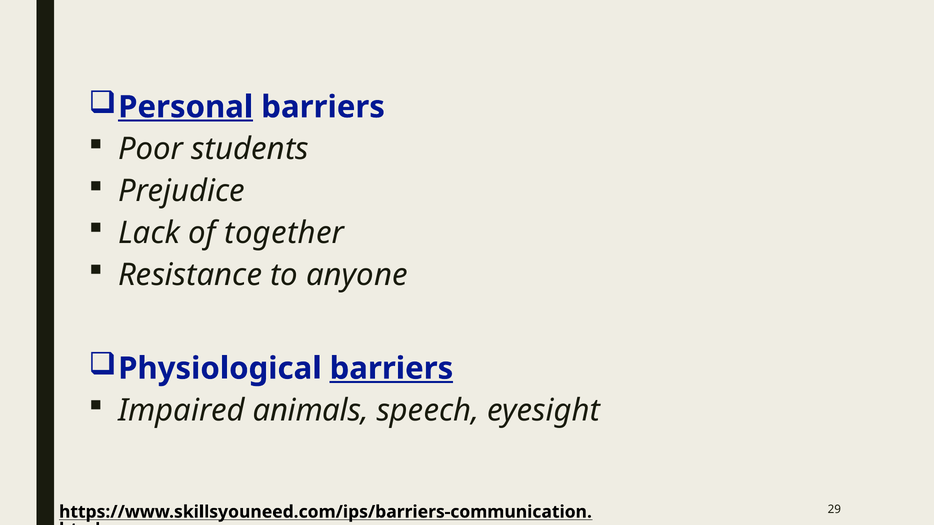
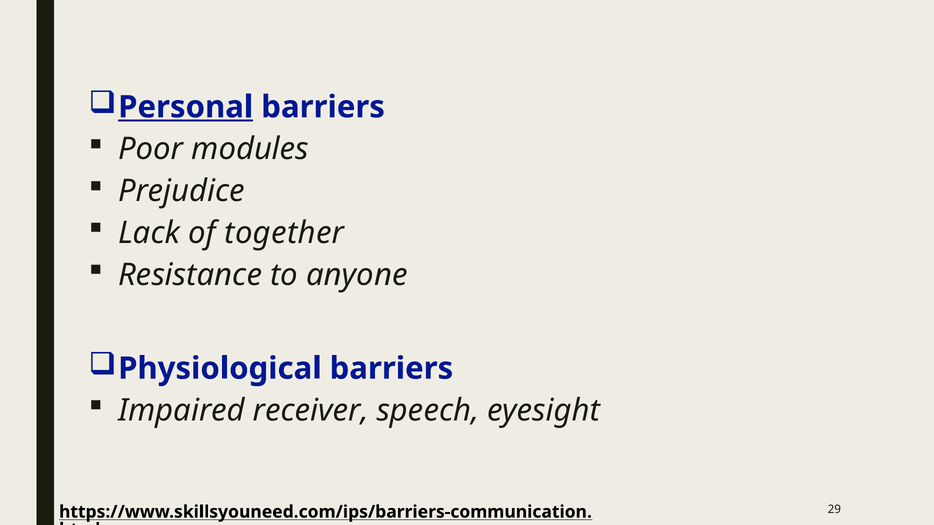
students: students -> modules (250, 149)
barriers underline: present -> none (391, 369)
animals: animals -> receiver (311, 411)
